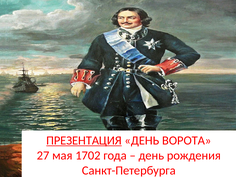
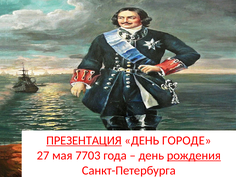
ВОРОТА: ВОРОТА -> ГОРОДЕ (187, 140)
1702: 1702 -> 7703 (88, 155)
рождения underline: none -> present (194, 155)
